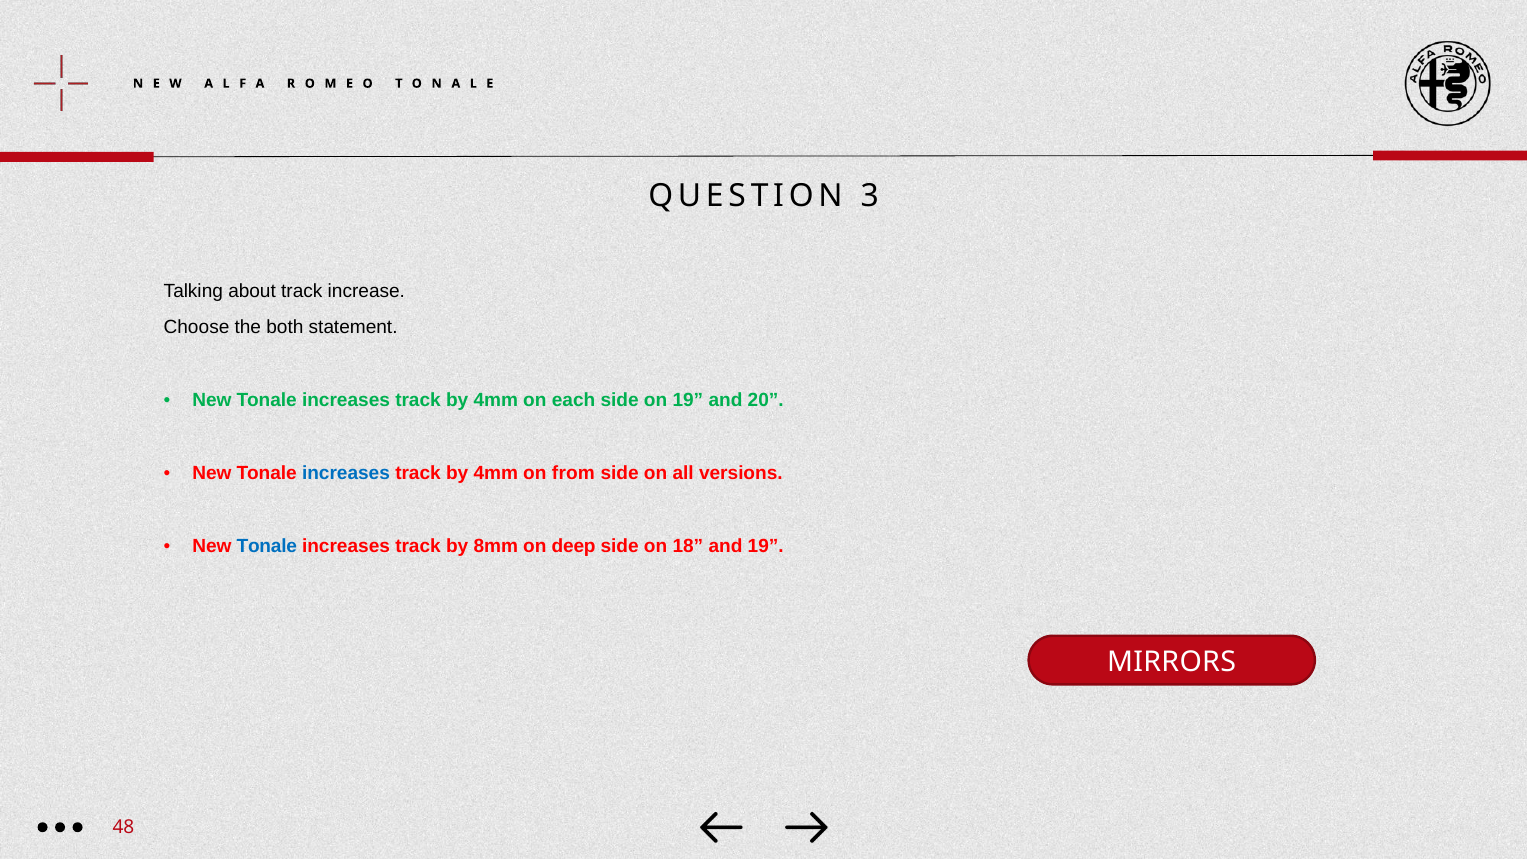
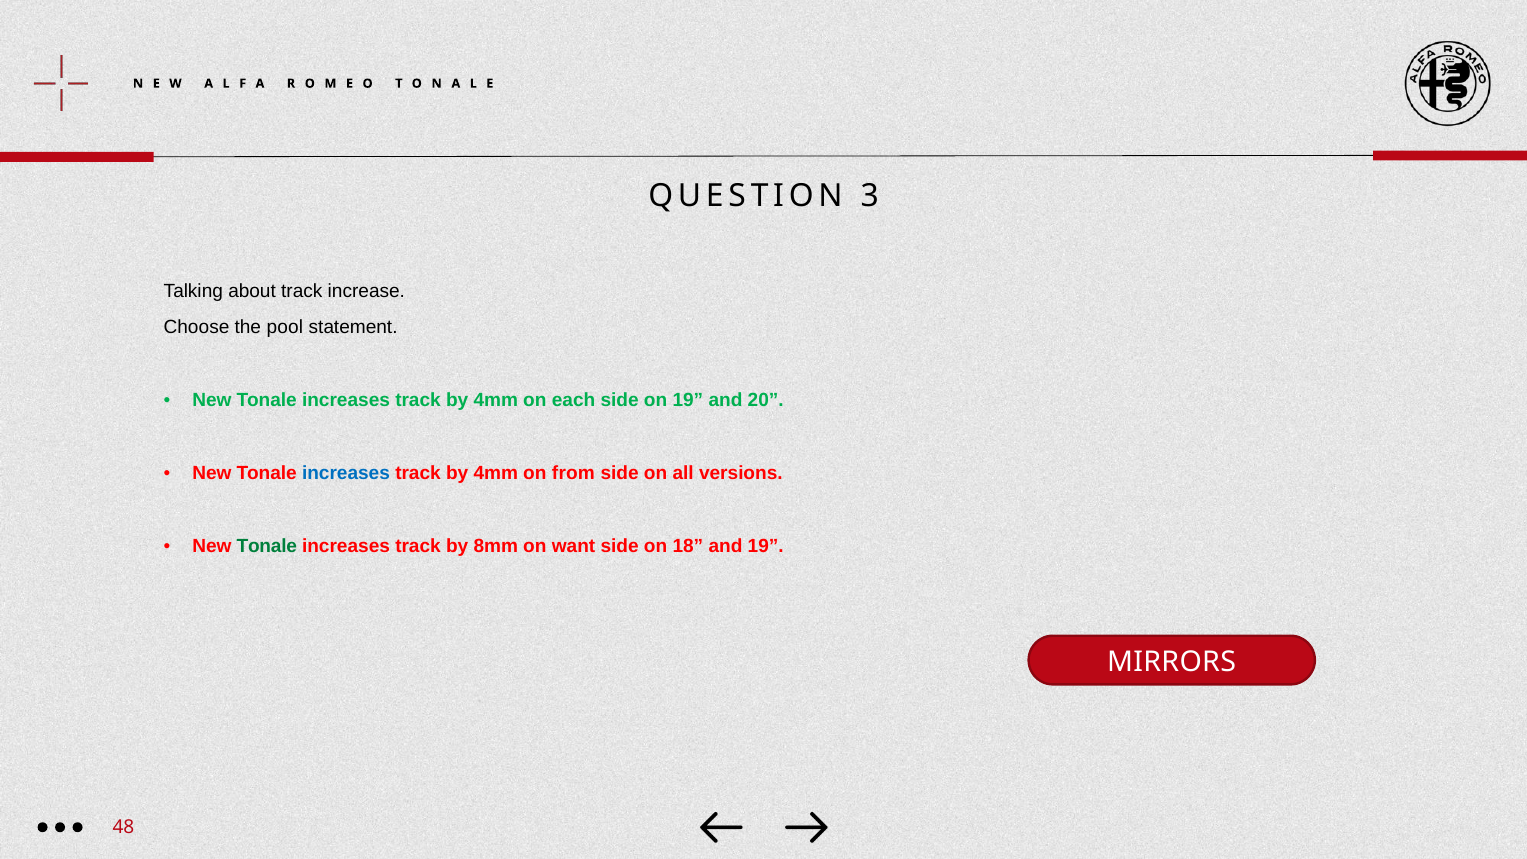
both: both -> pool (285, 327)
Tonale colour: blue -> green (267, 547)
deep: deep -> want (574, 547)
